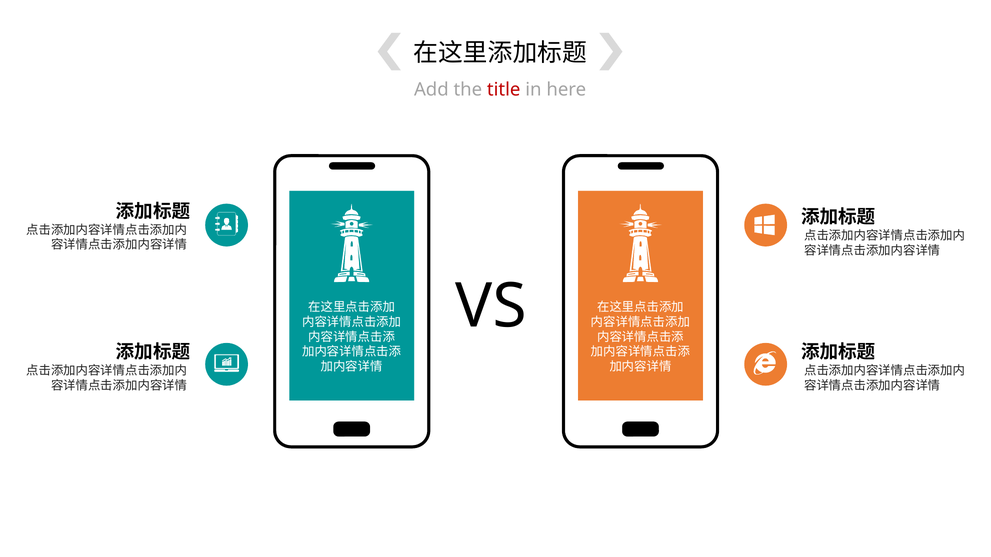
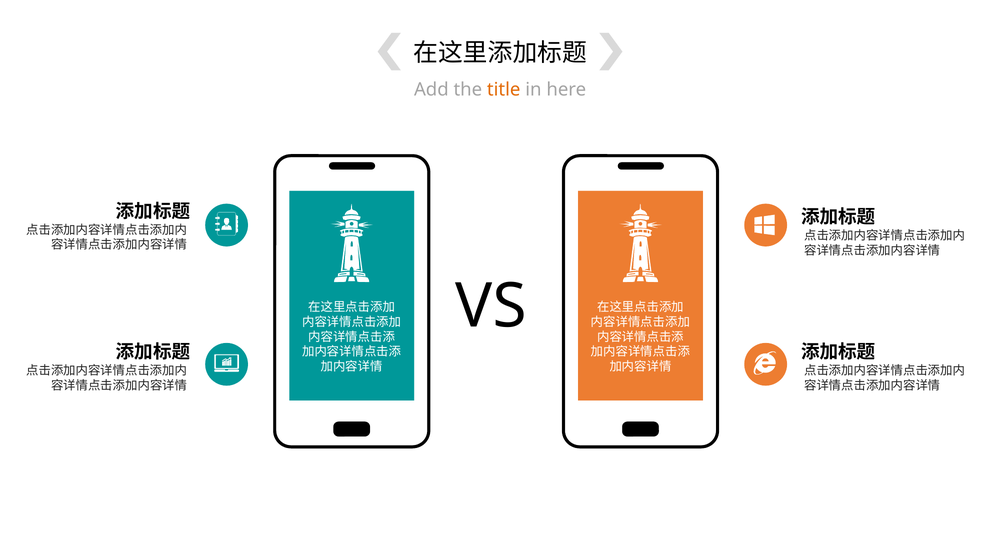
title colour: red -> orange (504, 90)
